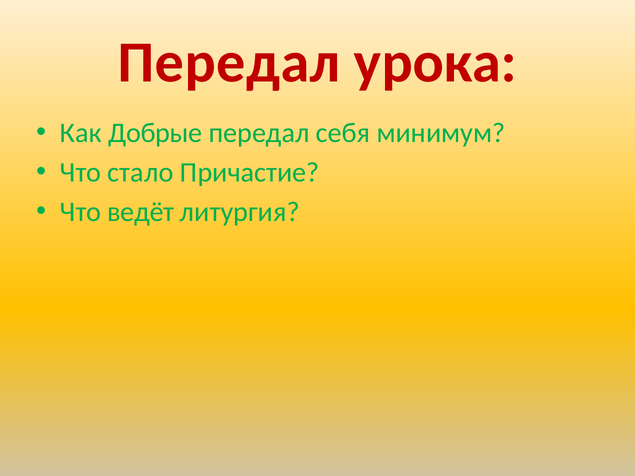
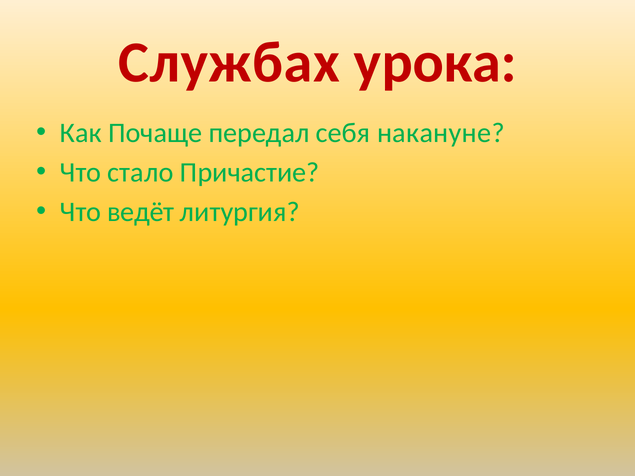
Передал: Передал -> Службах (229, 63)
Добрые: Добрые -> Почаще (155, 133)
минимум: минимум -> накануне (441, 133)
